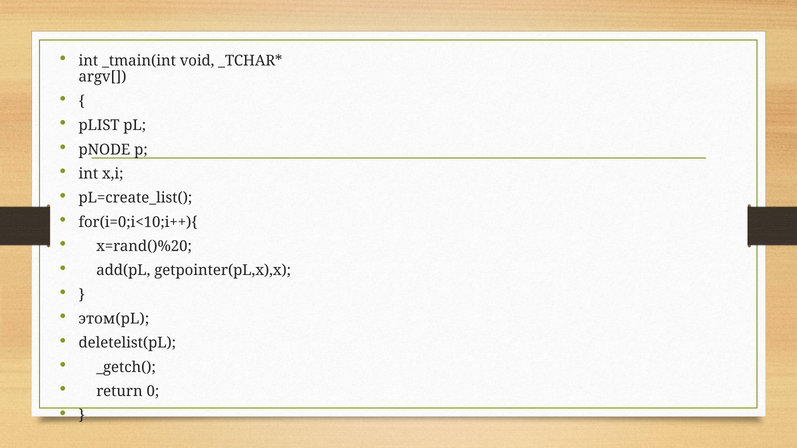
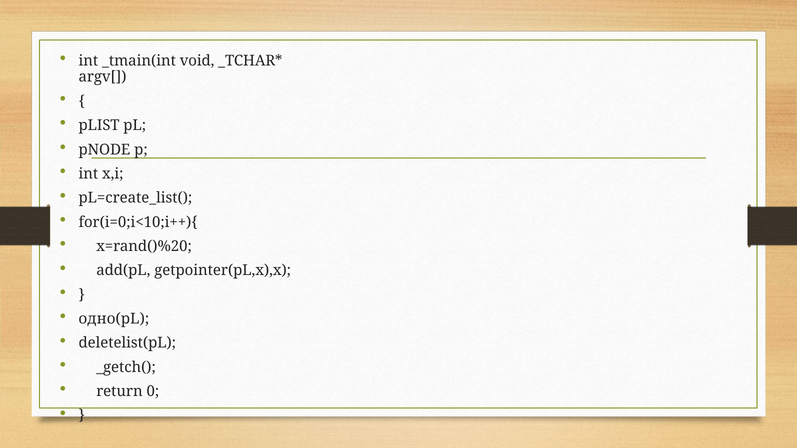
этом(pL: этом(pL -> одно(pL (114, 319)
